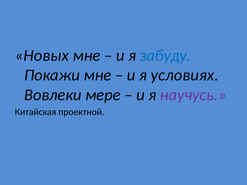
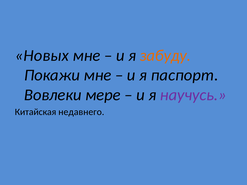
забуду colour: blue -> orange (165, 55)
условиях: условиях -> паспорт (185, 75)
проектной: проектной -> недавнего (81, 112)
